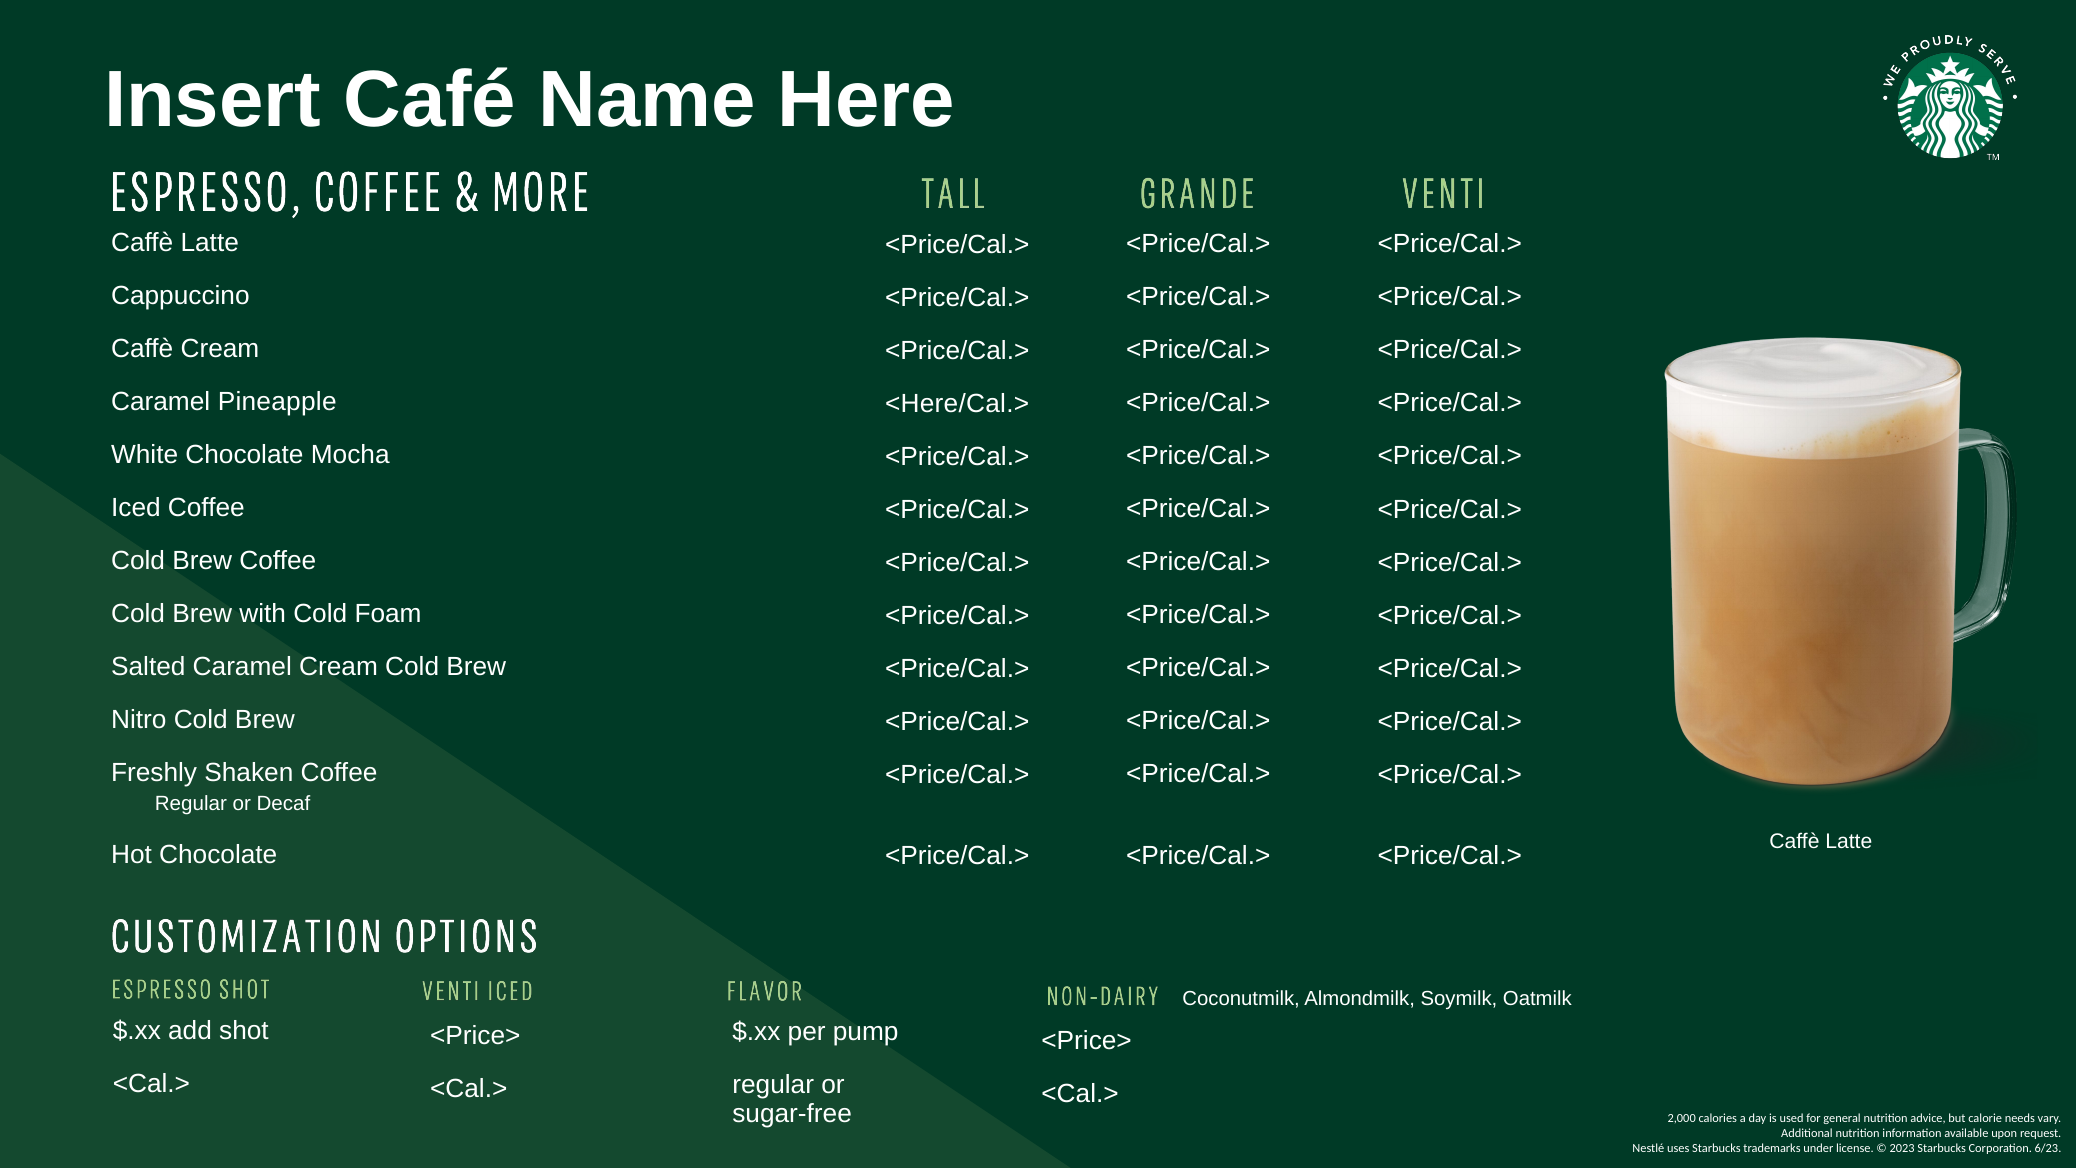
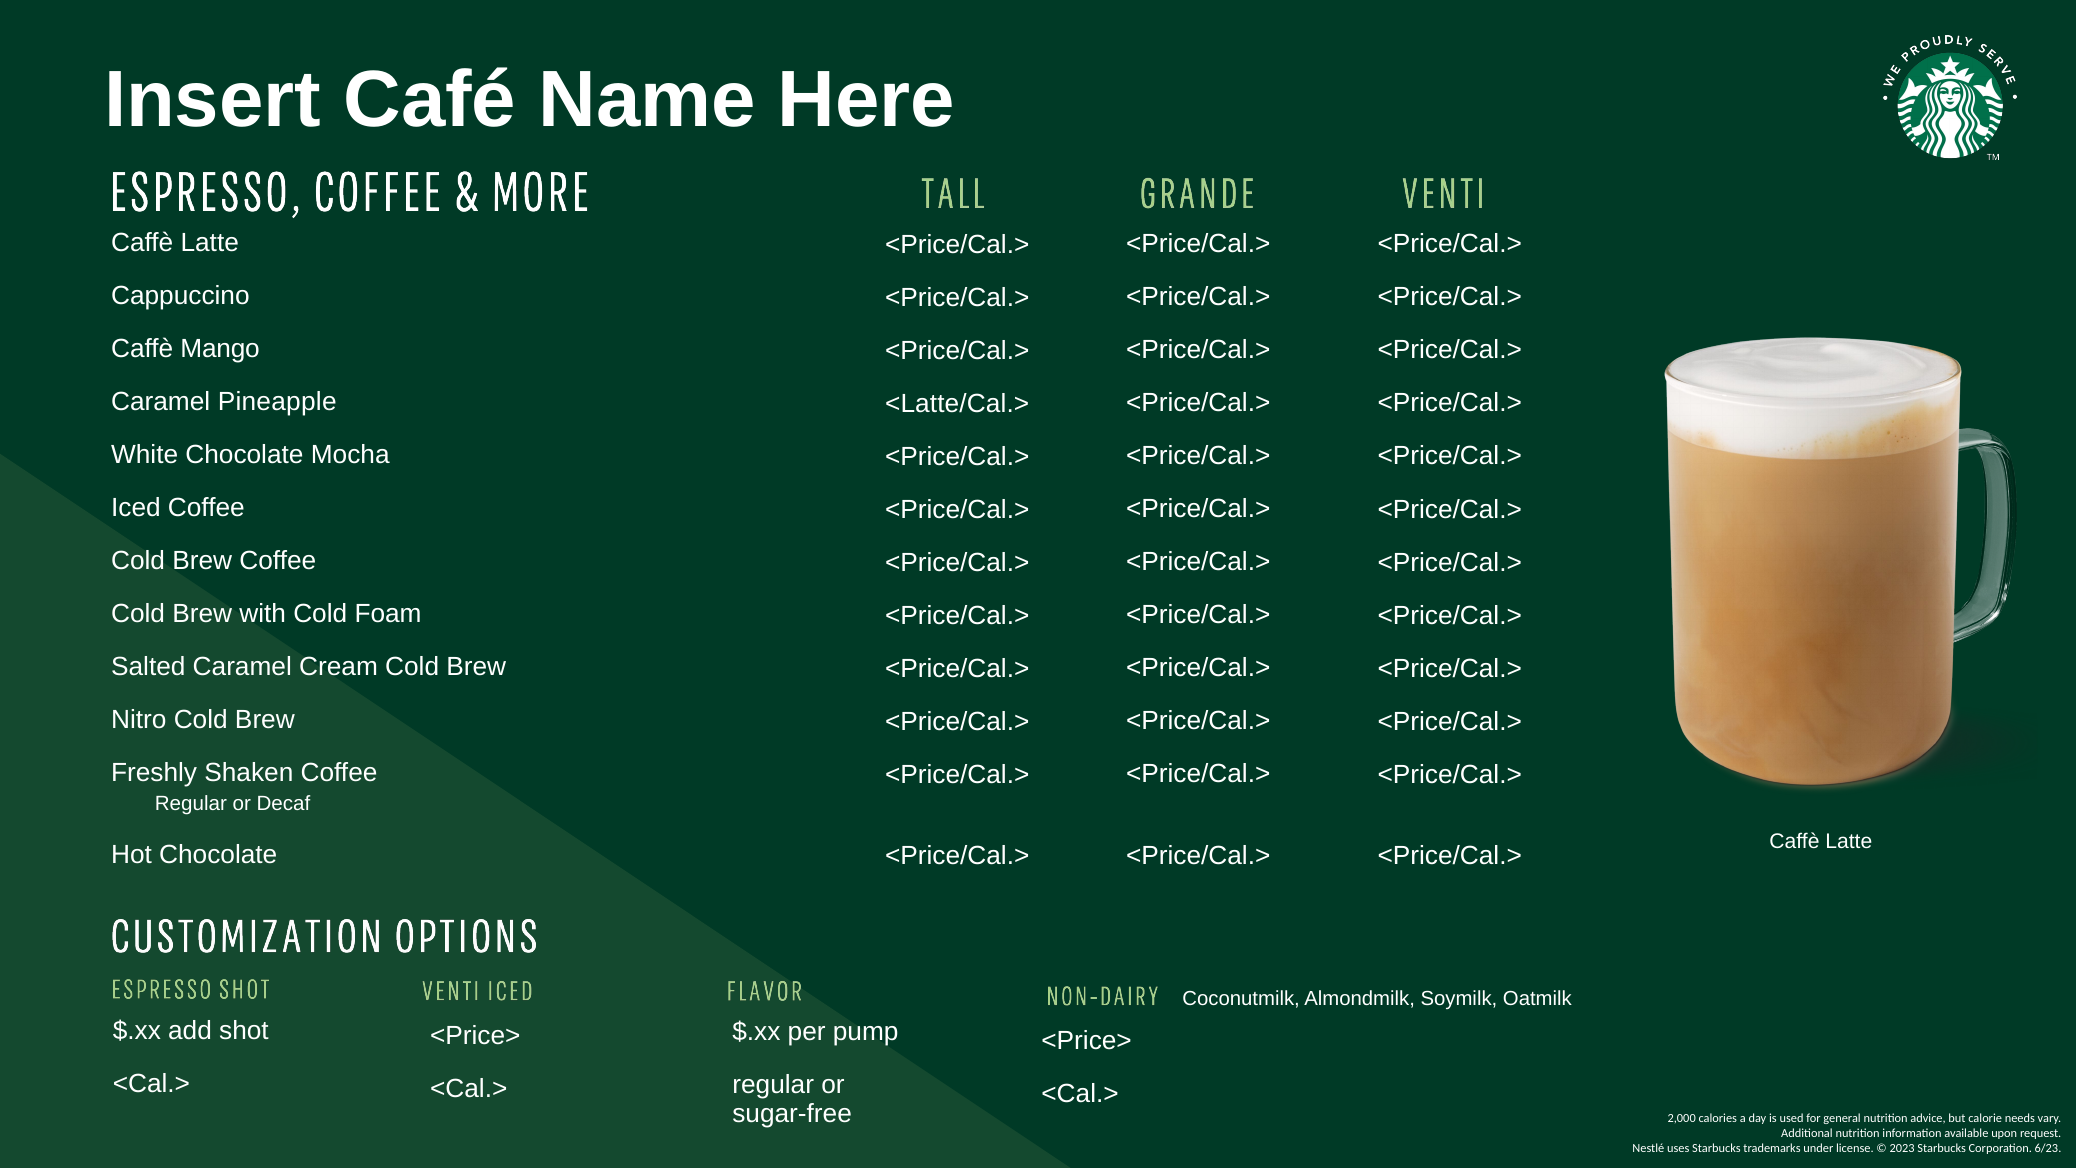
Caffè Cream: Cream -> Mango (220, 349)
<Here/Cal.>: <Here/Cal.> -> <Latte/Cal.> (957, 404)
